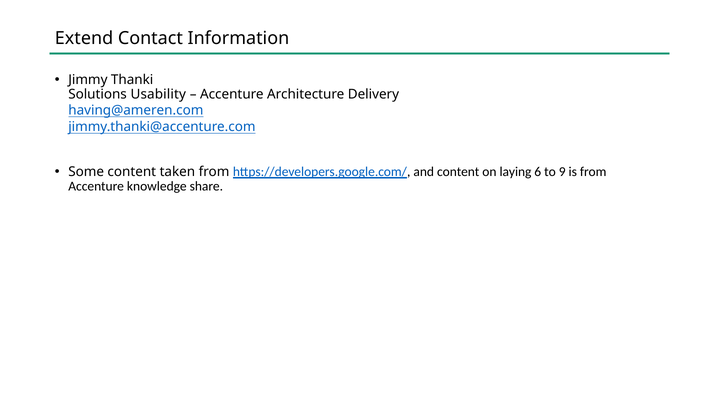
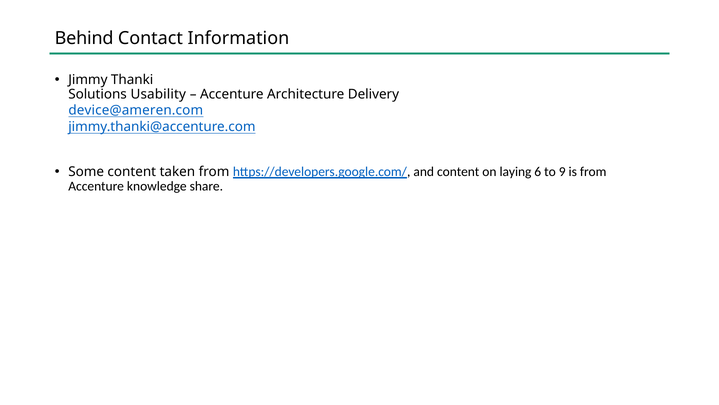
Extend: Extend -> Behind (84, 38)
having@ameren.com: having@ameren.com -> device@ameren.com (136, 110)
